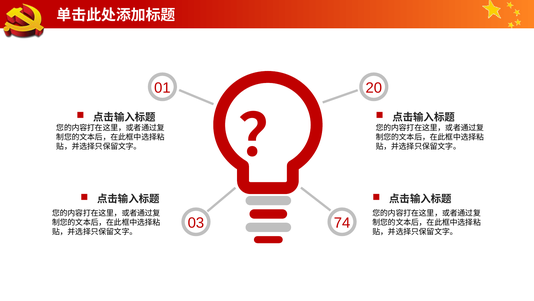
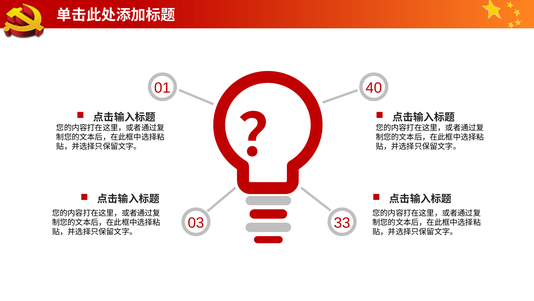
20: 20 -> 40 (374, 88)
74: 74 -> 33 (342, 222)
